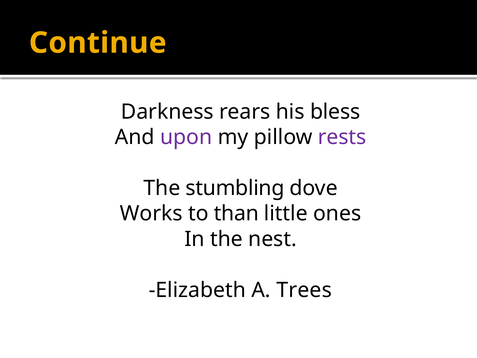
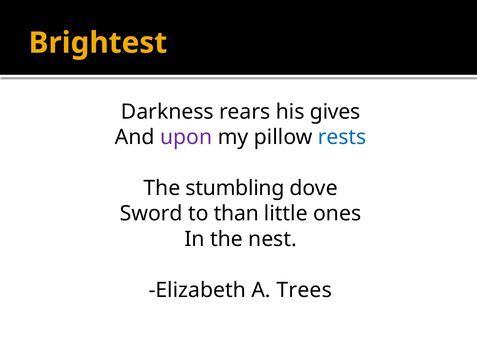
Continue: Continue -> Brightest (98, 43)
bless: bless -> gives (335, 112)
rests colour: purple -> blue (342, 137)
Works: Works -> Sword (151, 213)
